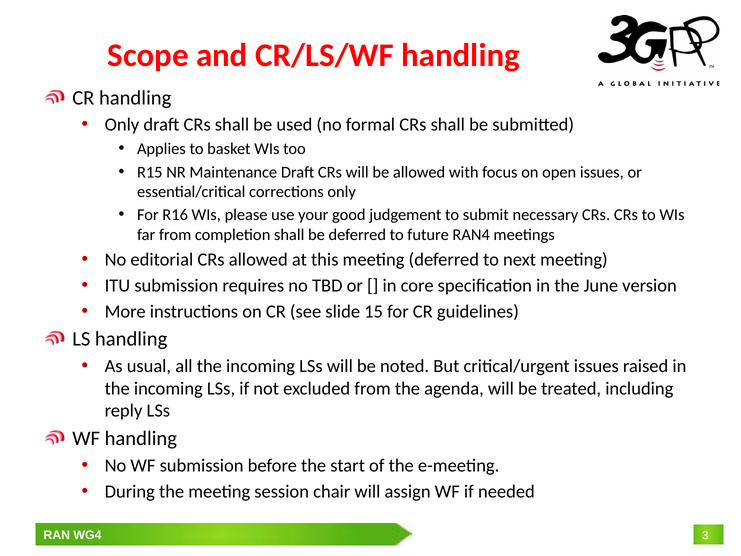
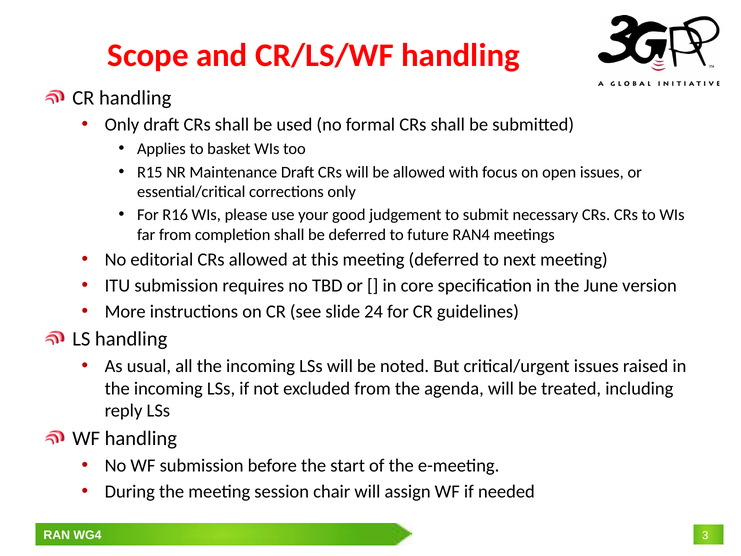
15: 15 -> 24 (374, 311)
